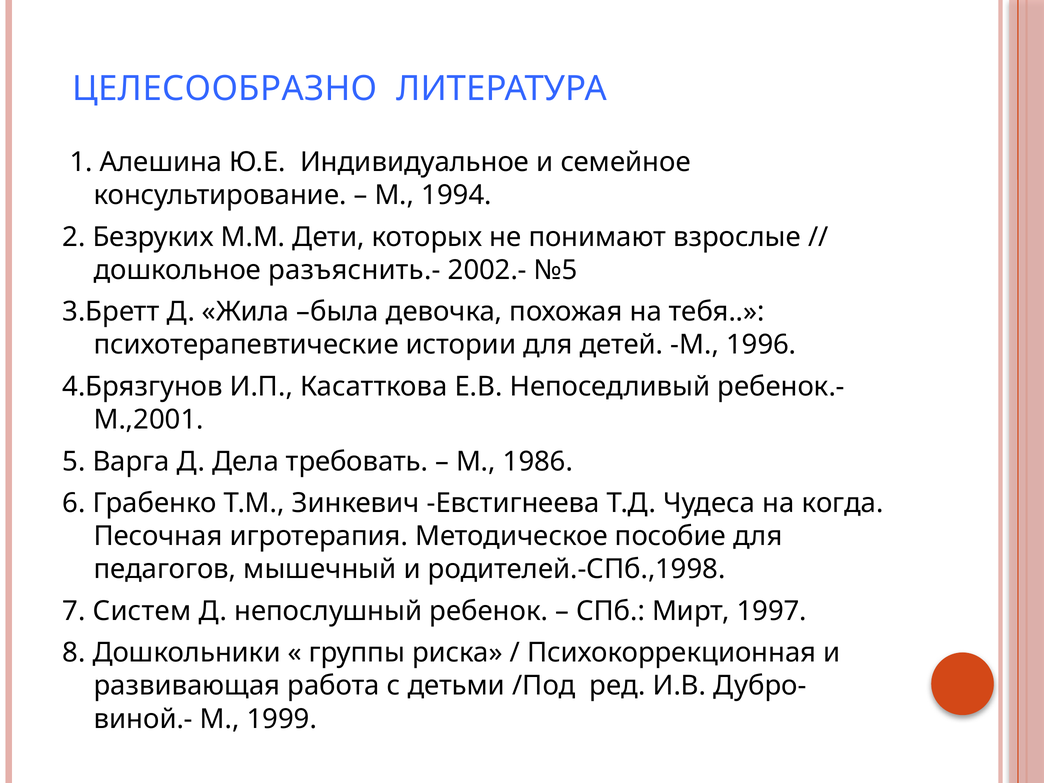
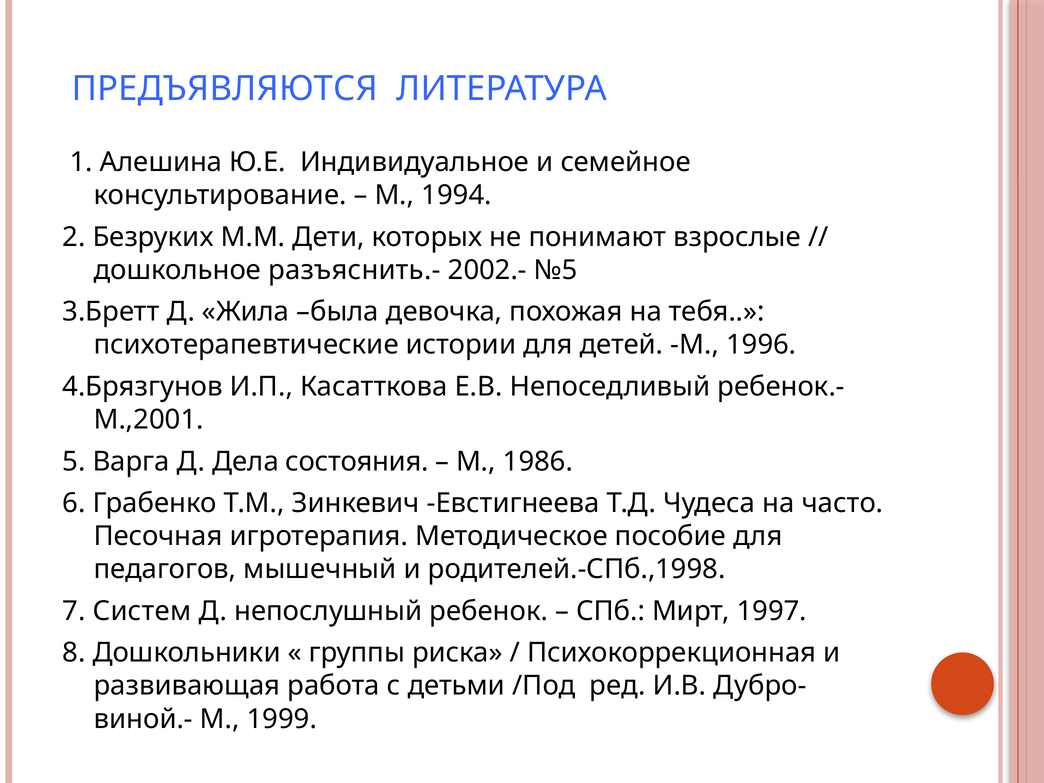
ЦЕЛЕСООБРАЗНО: ЦЕЛЕСООБРАЗНО -> ПРЕДЪЯВЛЯЮТСЯ (225, 89)
требовать: требовать -> состояния (357, 461)
когда: когда -> часто (842, 503)
